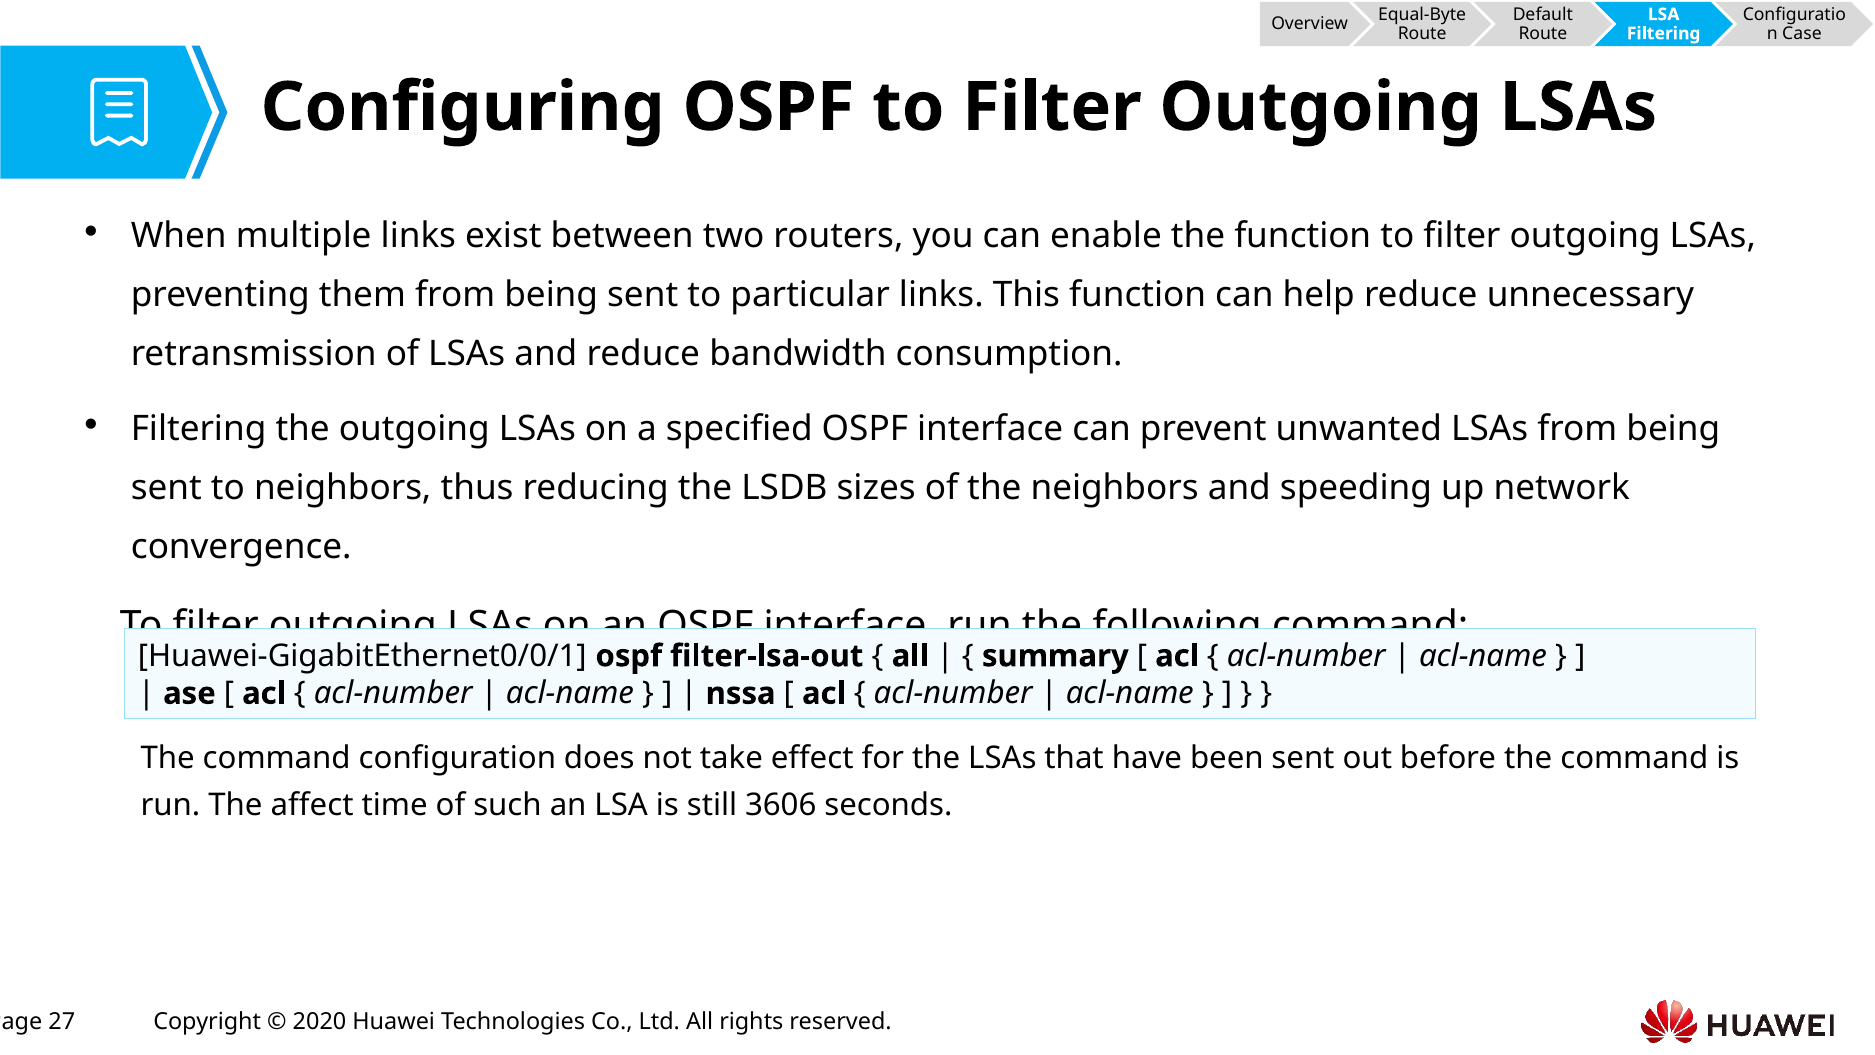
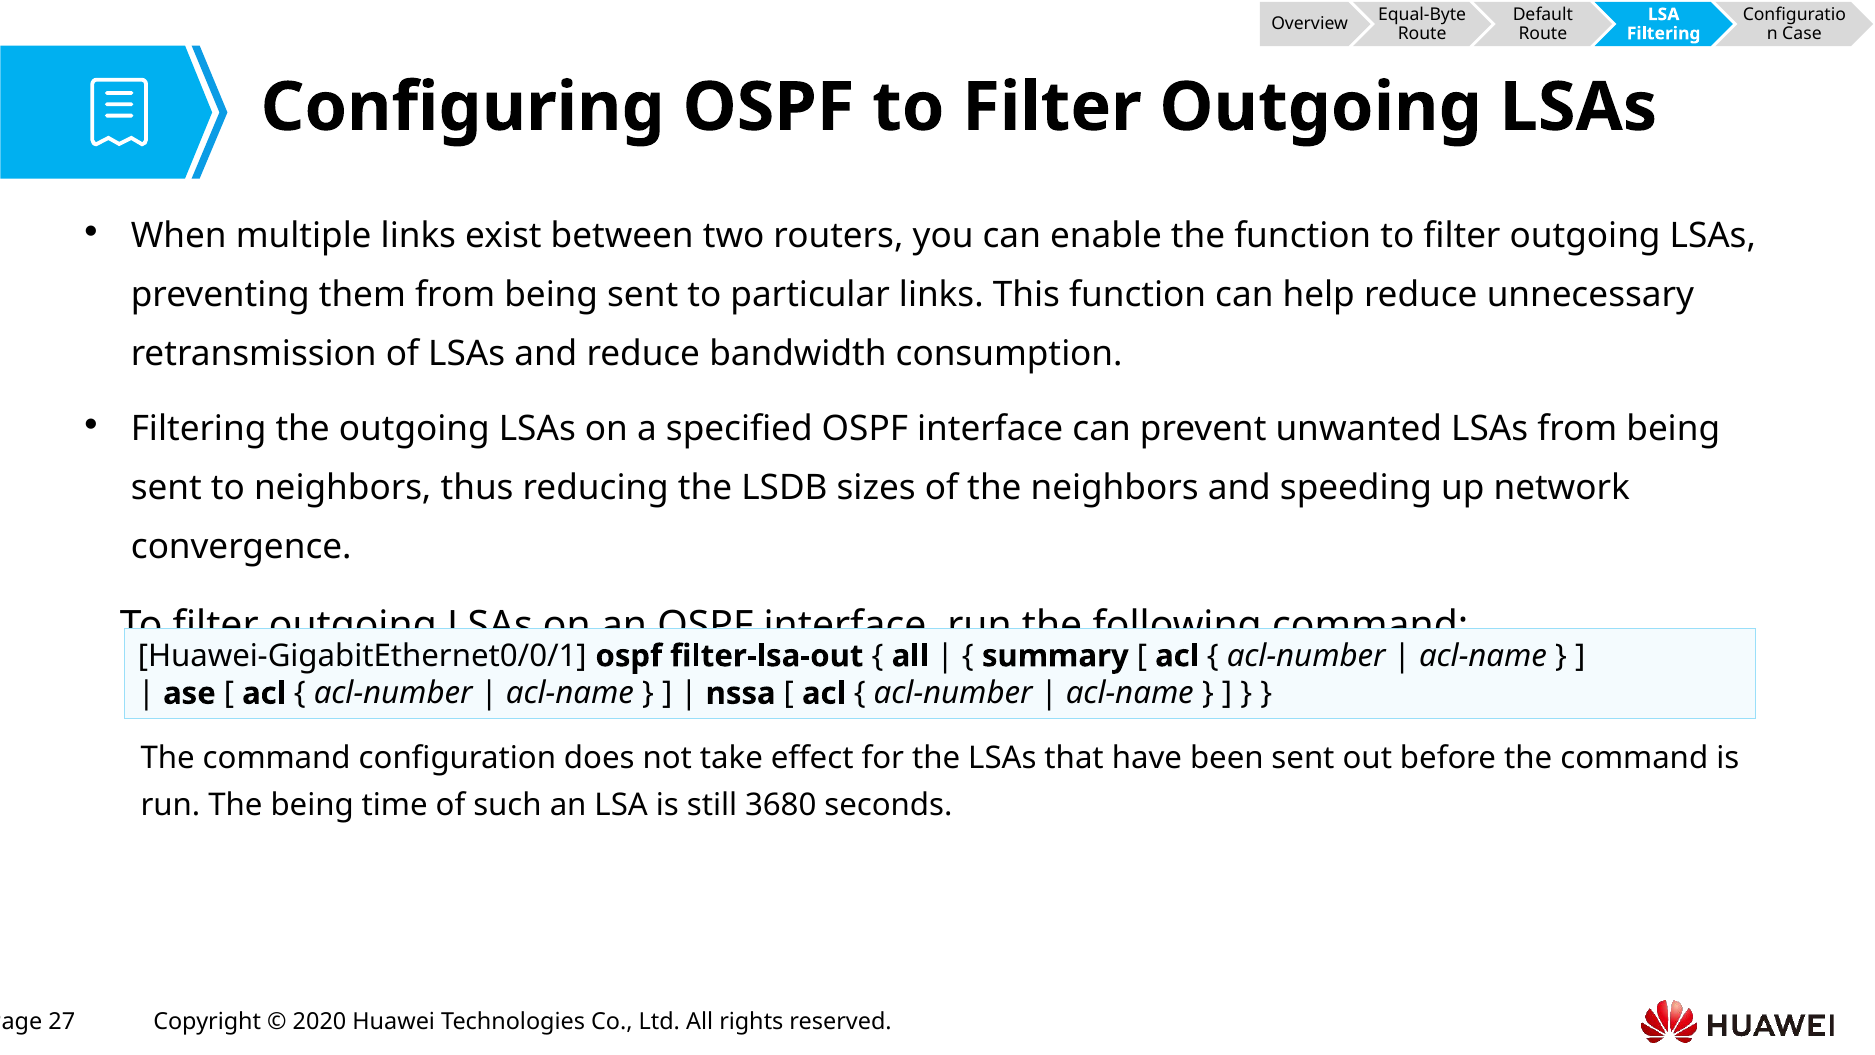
The affect: affect -> being (312, 805)
3606: 3606 -> 3680 (781, 805)
